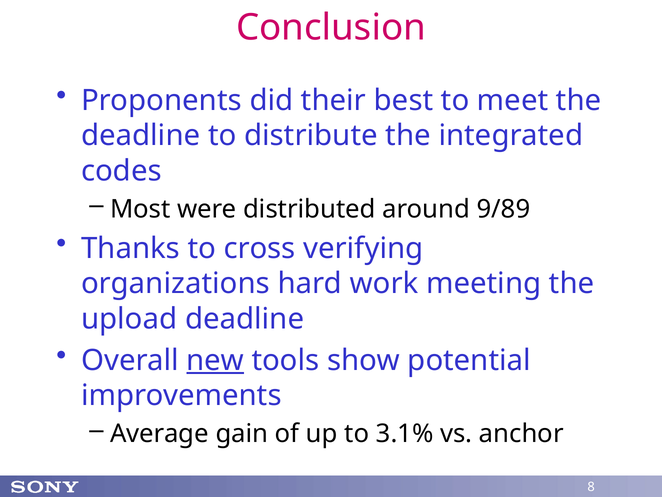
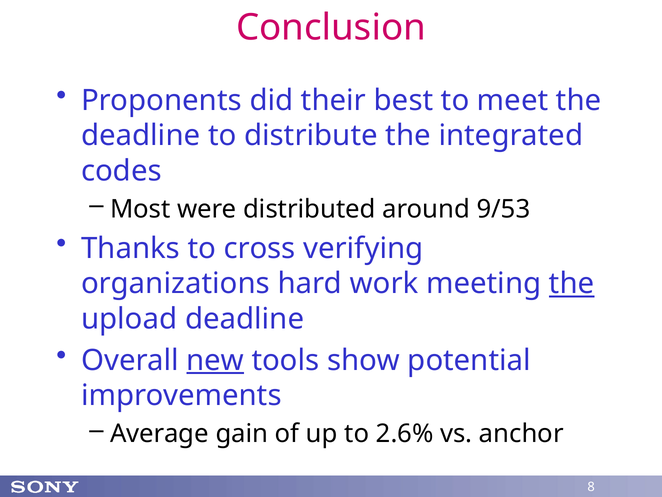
9/89: 9/89 -> 9/53 (503, 209)
the underline: none -> present (572, 283)
3.1%: 3.1% -> 2.6% (405, 433)
